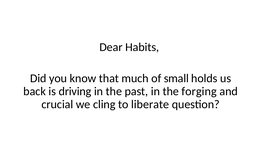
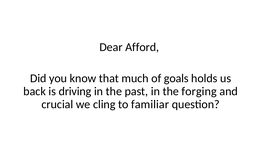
Habits: Habits -> Afford (142, 47)
small: small -> goals (176, 78)
liberate: liberate -> familiar (150, 104)
